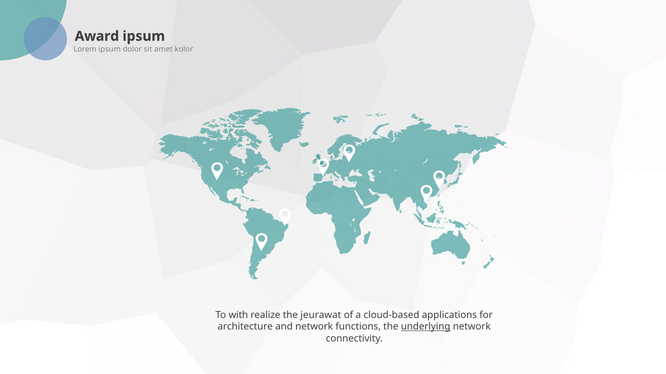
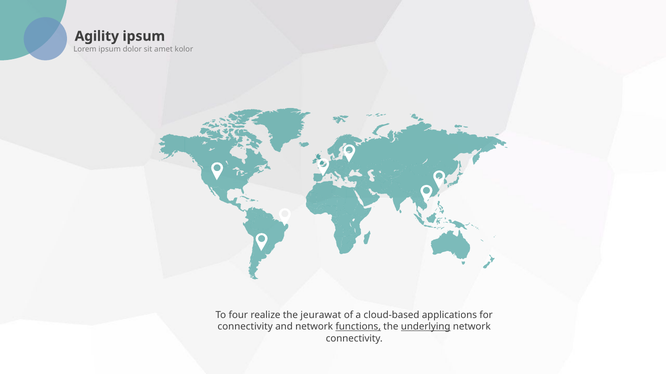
Award: Award -> Agility (97, 36)
with: with -> four (238, 316)
architecture: architecture -> connectivity (245, 327)
functions underline: none -> present (358, 327)
